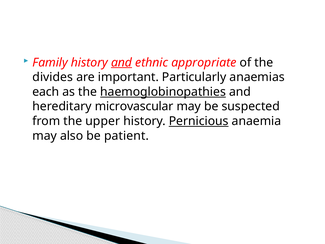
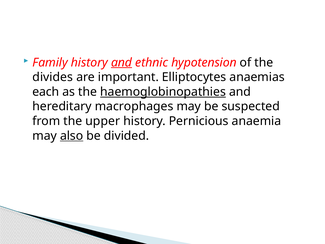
appropriate: appropriate -> hypotension (204, 62)
Particularly: Particularly -> Elliptocytes (194, 77)
microvascular: microvascular -> macrophages (134, 106)
Pernicious underline: present -> none (199, 121)
also underline: none -> present (72, 136)
patient: patient -> divided (126, 136)
